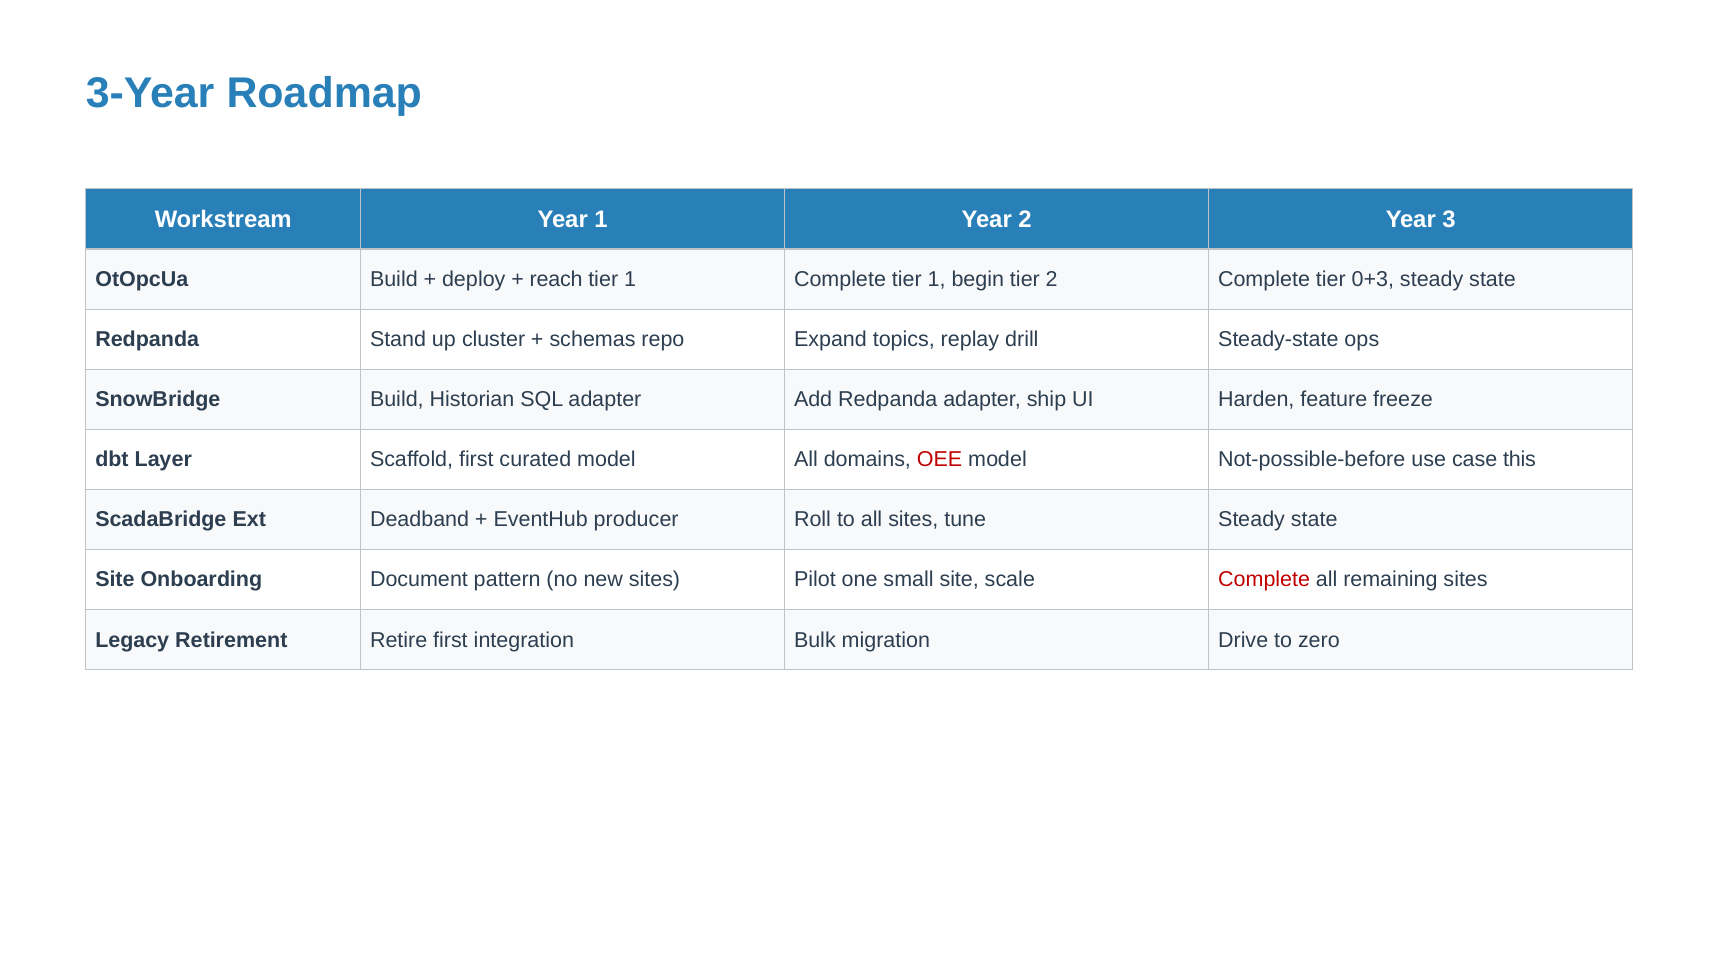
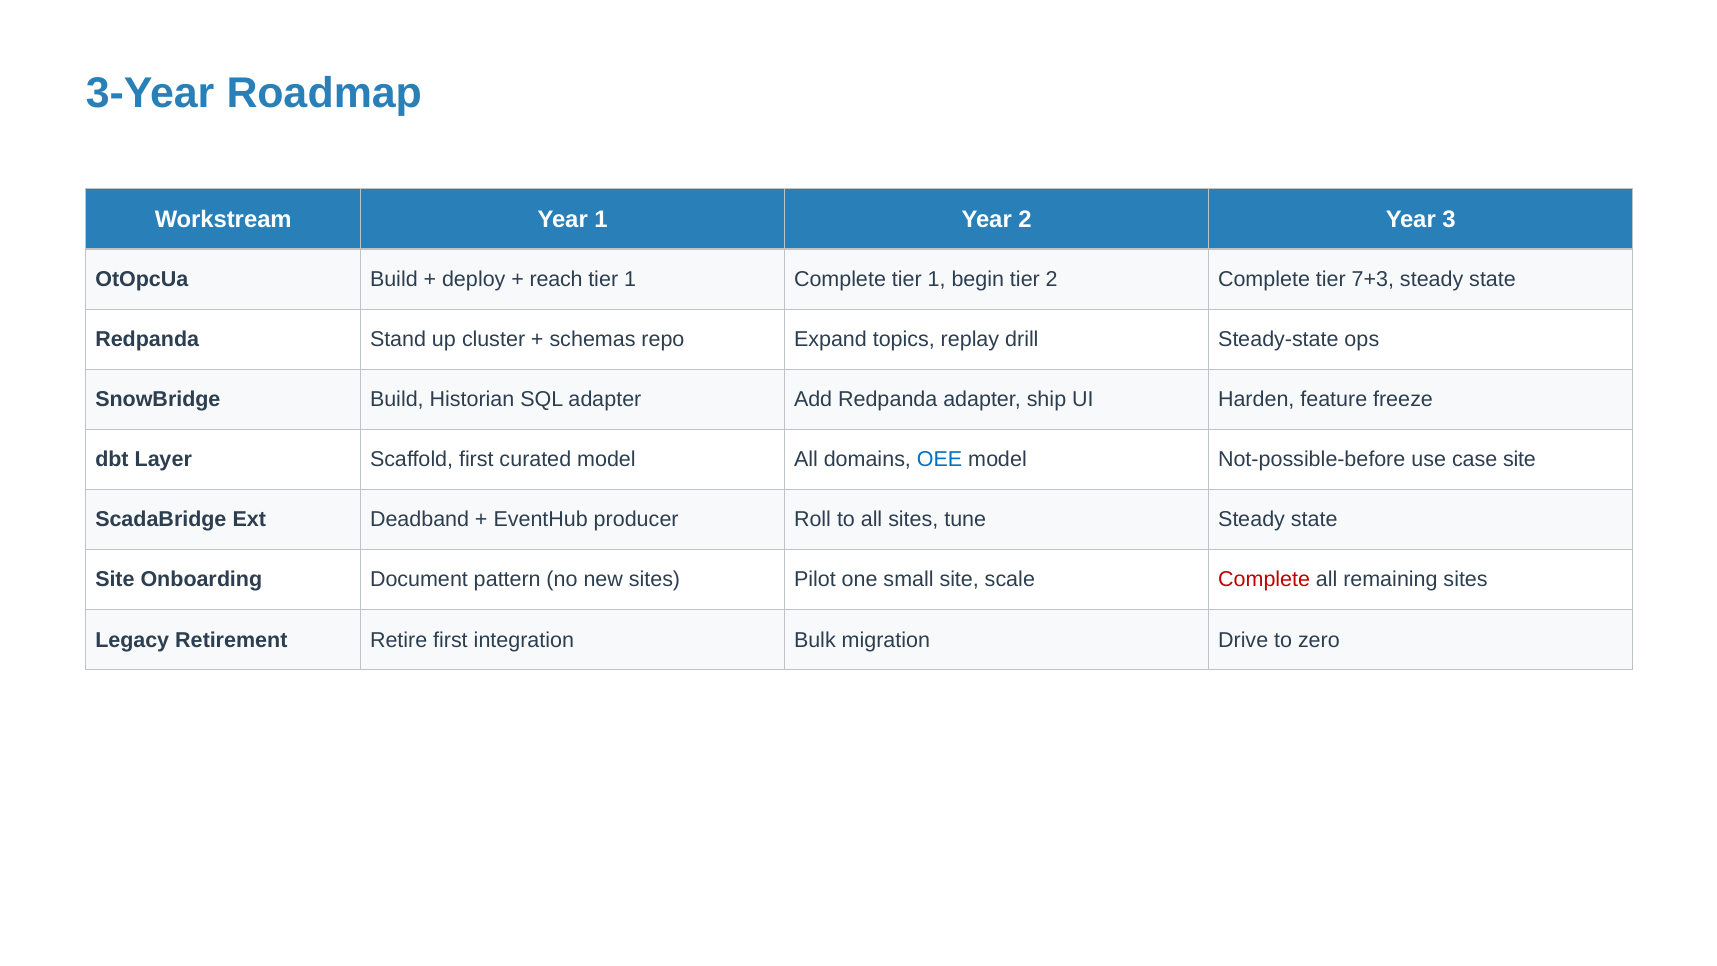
0+3: 0+3 -> 7+3 (1373, 279)
OEE colour: red -> blue (940, 460)
case this: this -> site (1519, 460)
